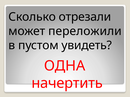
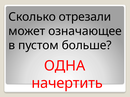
переложили: переложили -> означающее (85, 31)
увидеть: увидеть -> больше (87, 46)
